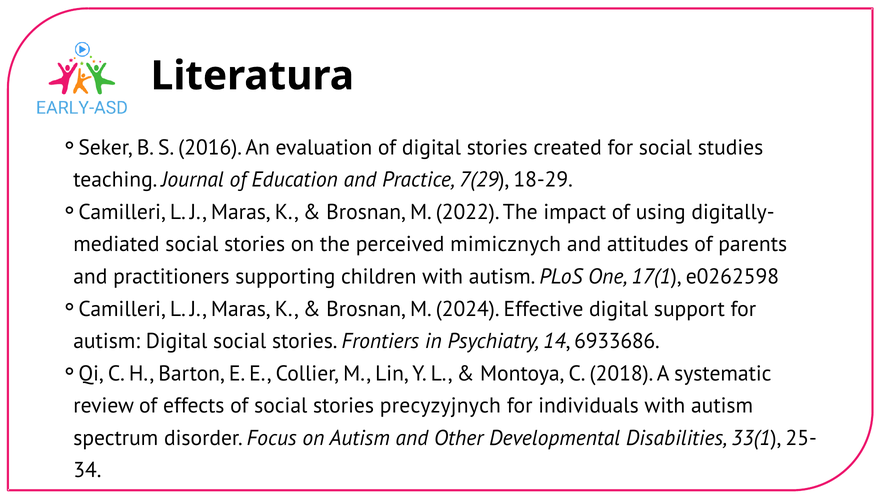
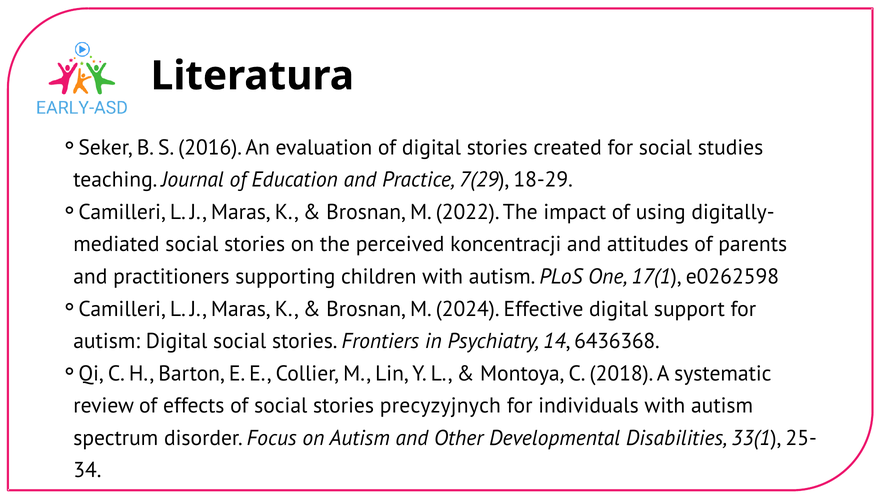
mimicznych: mimicznych -> koncentracji (506, 244)
6933686: 6933686 -> 6436368 (617, 341)
